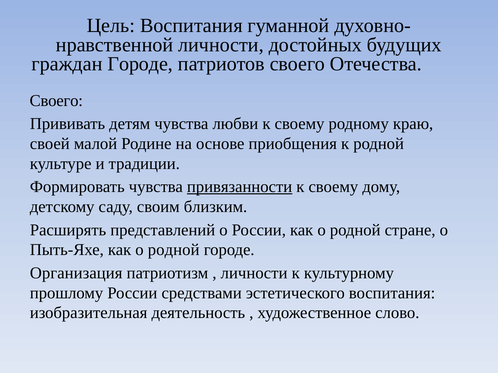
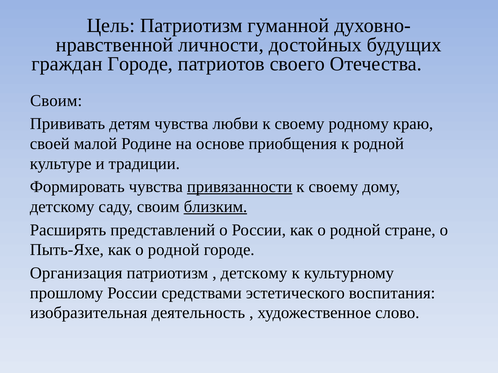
Цель Воспитания: Воспитания -> Патриотизм (191, 26)
Своего: Своего -> Своим (56, 101)
близким underline: none -> present (215, 207)
личности: личности -> детскому (254, 273)
